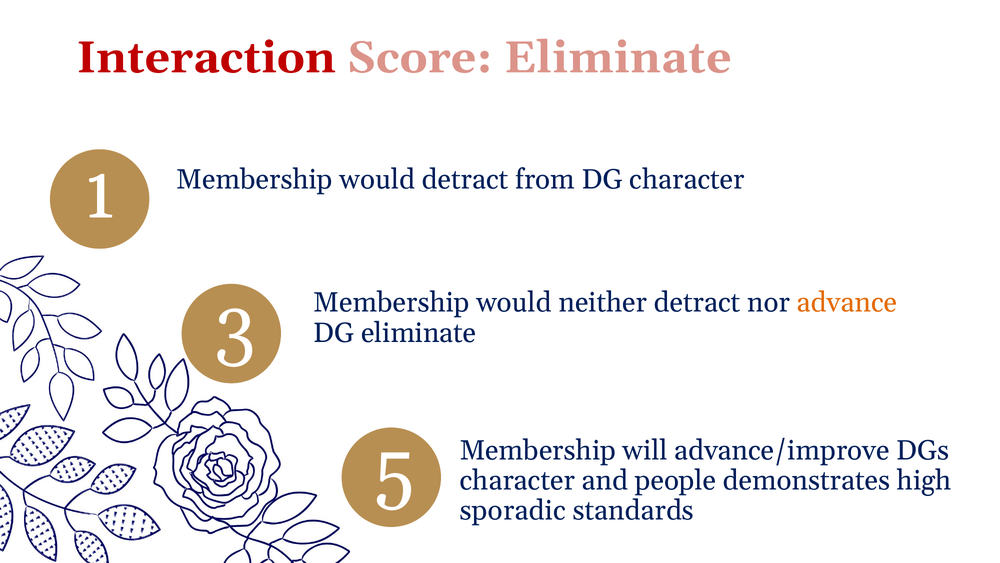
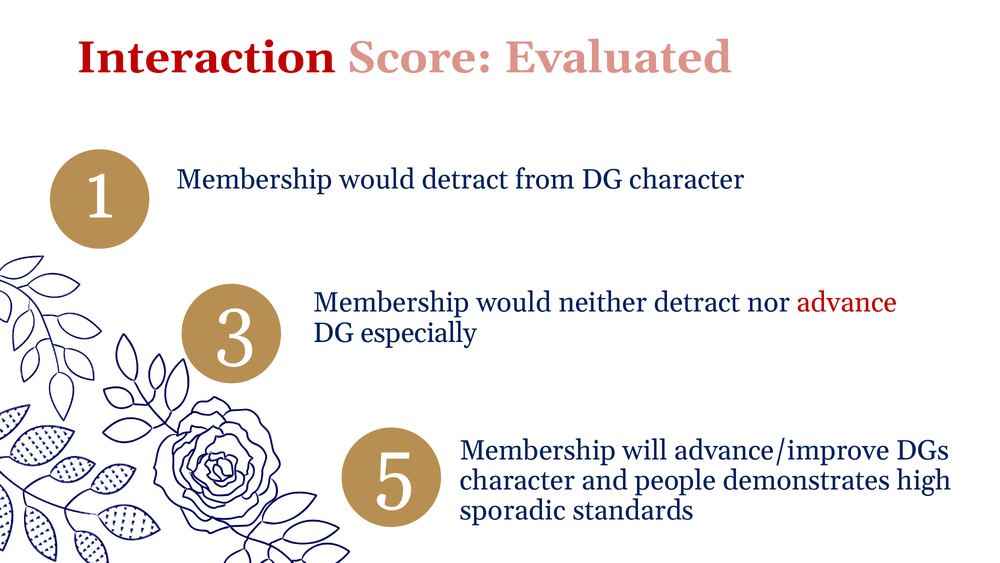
Score Eliminate: Eliminate -> Evaluated (618, 58)
advance colour: orange -> red (847, 303)
DG eliminate: eliminate -> especially (419, 333)
